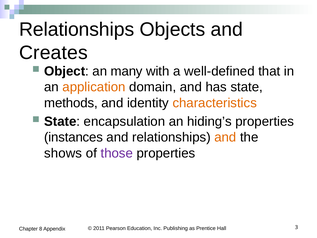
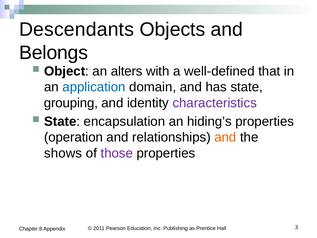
Relationships: Relationships -> Descendants (77, 29)
Creates: Creates -> Belongs (54, 53)
many: many -> alters (127, 71)
application colour: orange -> blue (94, 87)
methods: methods -> grouping (71, 103)
characteristics colour: orange -> purple (215, 103)
instances: instances -> operation (73, 137)
